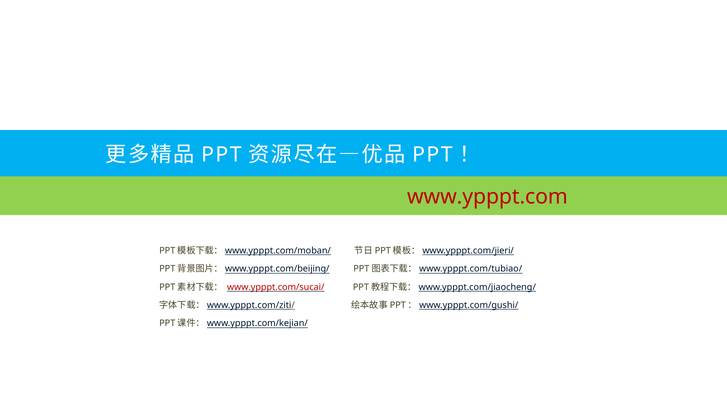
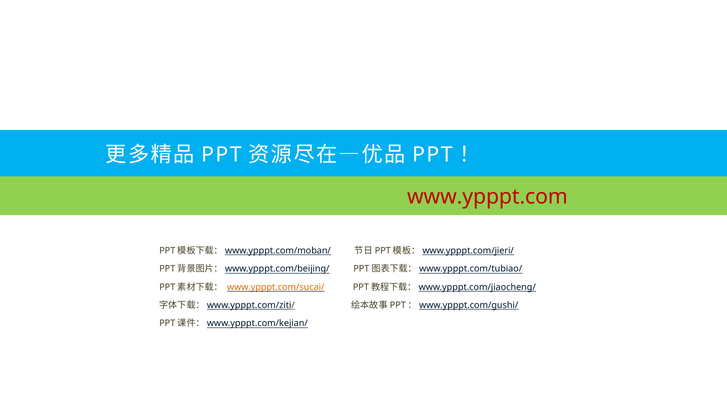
www.ypppt.com/sucai/ colour: red -> orange (276, 287)
